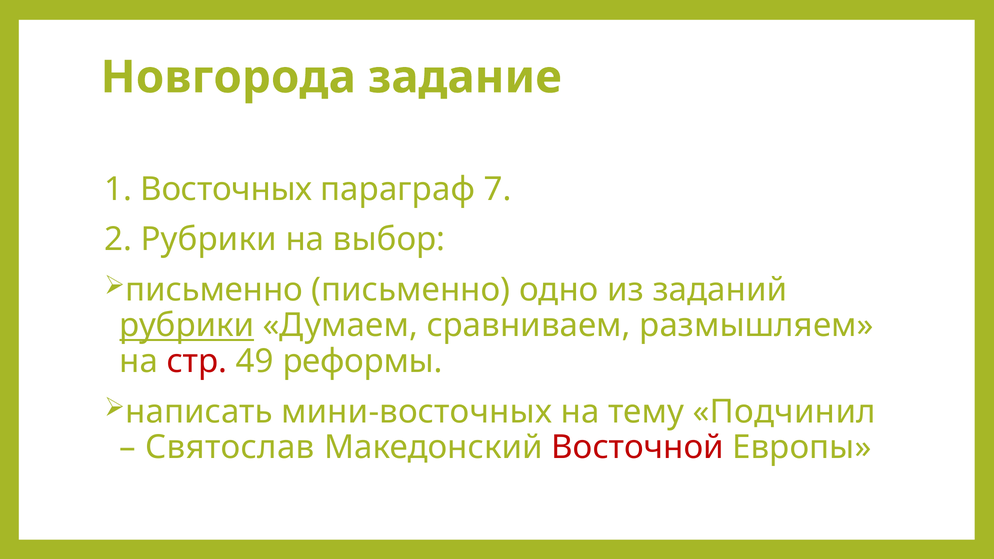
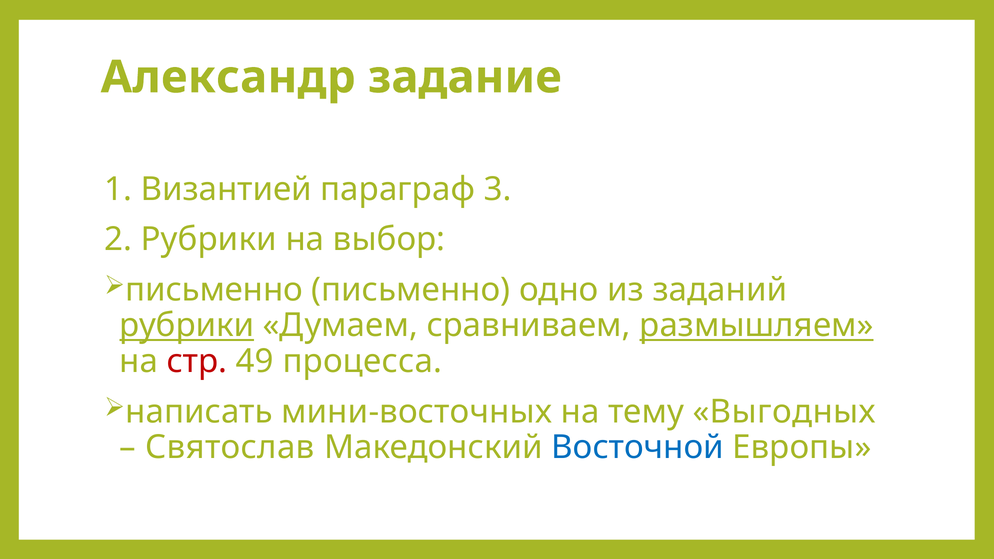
Новгорода: Новгорода -> Александр (228, 77)
Восточных: Восточных -> Византией (226, 189)
7: 7 -> 3 (498, 189)
размышляем underline: none -> present (756, 326)
реформы: реформы -> процесса (362, 361)
Подчинил: Подчинил -> Выгодных (784, 412)
Восточной colour: red -> blue (638, 448)
